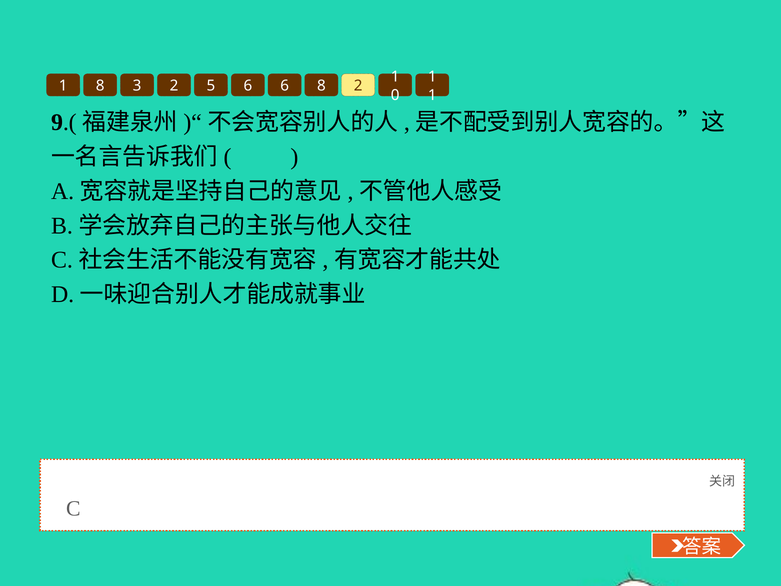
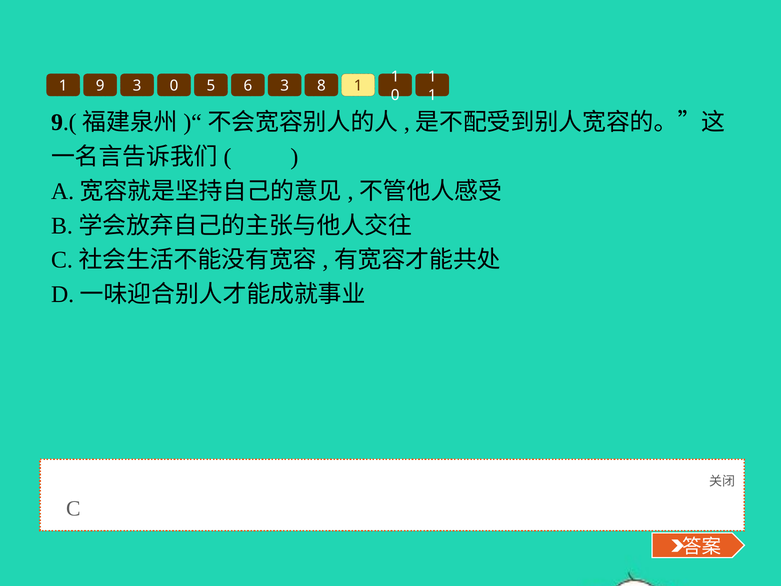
1 8: 8 -> 9 (100, 86)
3 2: 2 -> 0 (174, 86)
6 6: 6 -> 3 (285, 86)
8 2: 2 -> 1 (358, 86)
